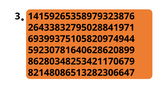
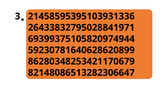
14159265358979323876: 14159265358979323876 -> 21458595395103931336 (81, 16)
